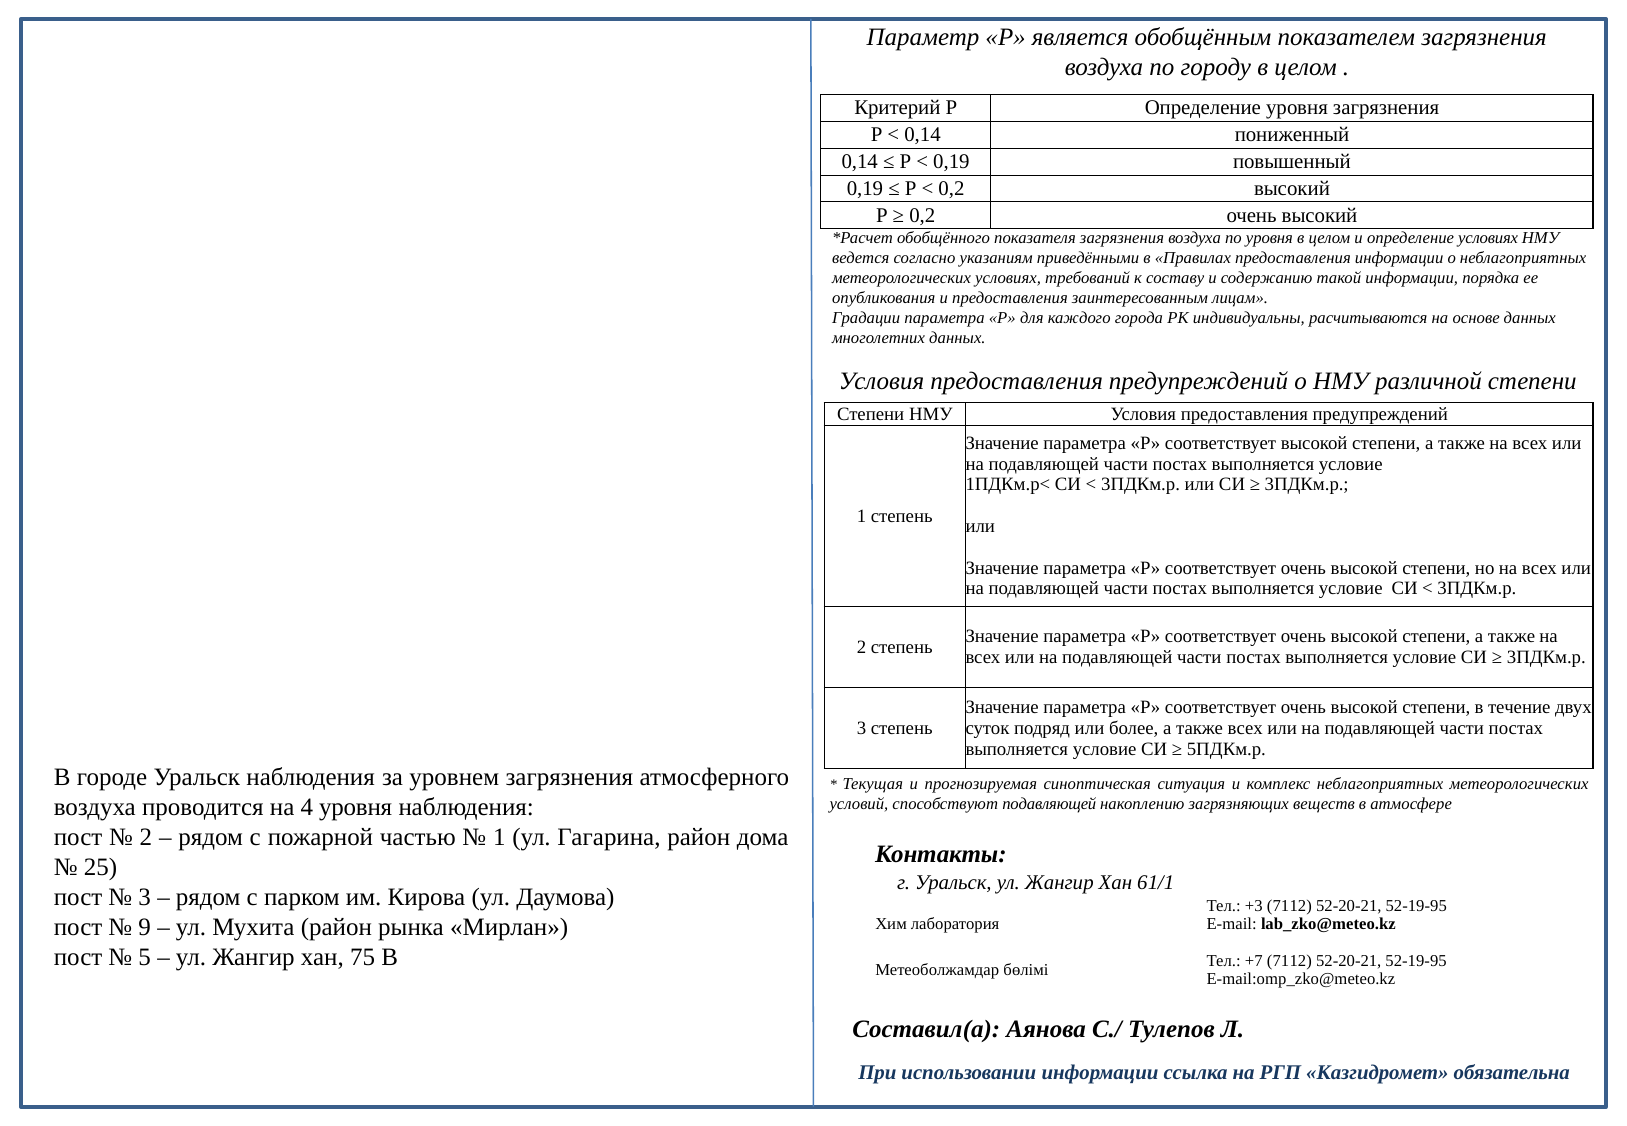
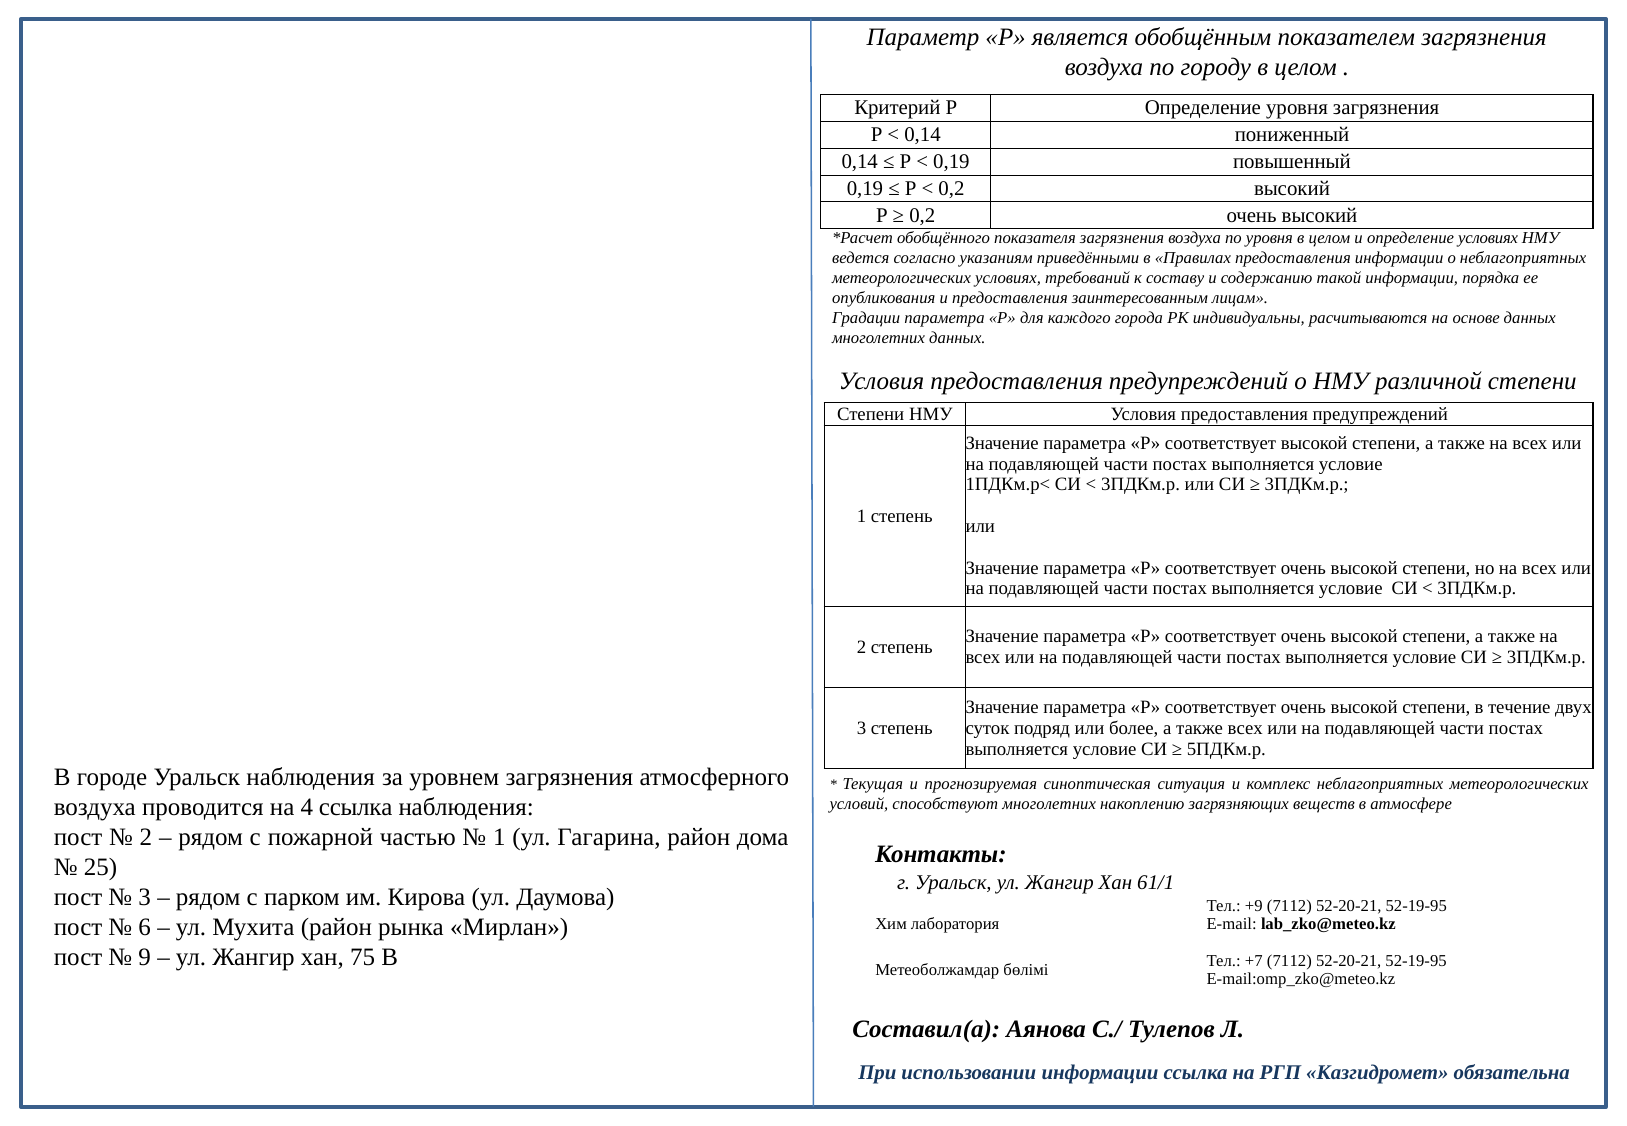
4 уровня: уровня -> ссылка (356, 808)
способствуют подавляющей: подавляющей -> многолетних (1049, 804)
+3: +3 -> +9 (1254, 906)
9: 9 -> 6 (145, 928)
5: 5 -> 9 (145, 958)
